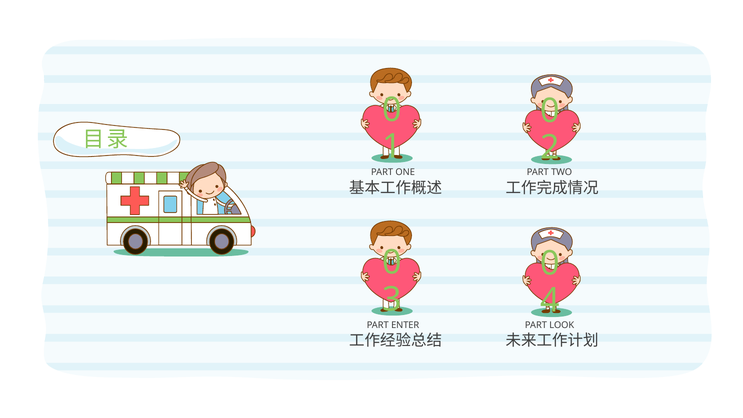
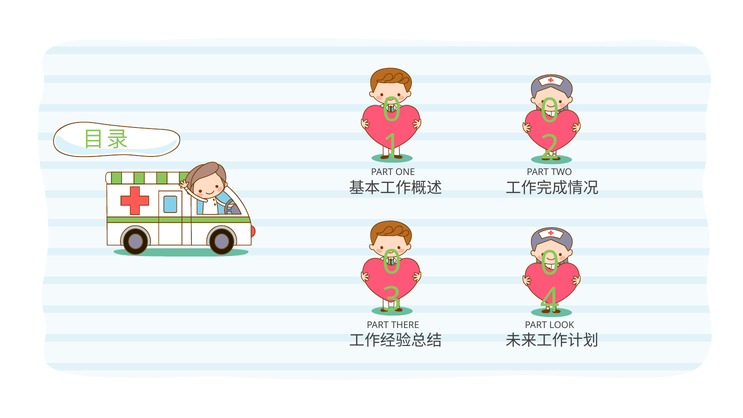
ENTER: ENTER -> THERE (405, 325)
